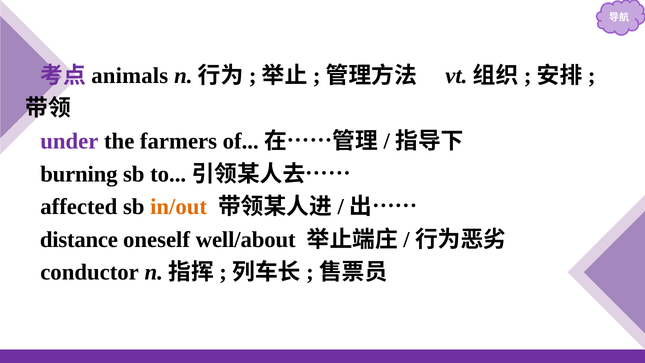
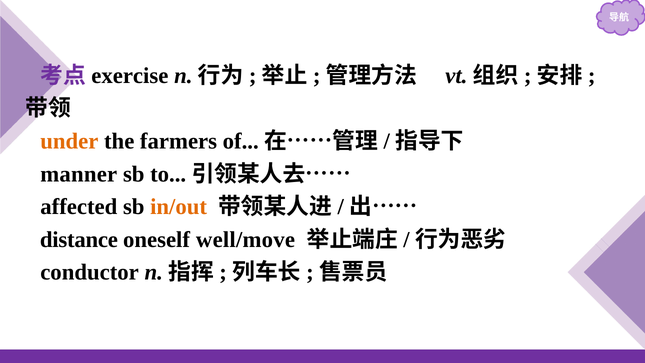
animals: animals -> exercise (130, 76)
under colour: purple -> orange (69, 141)
burning: burning -> manner (79, 174)
well/about: well/about -> well/move (246, 239)
